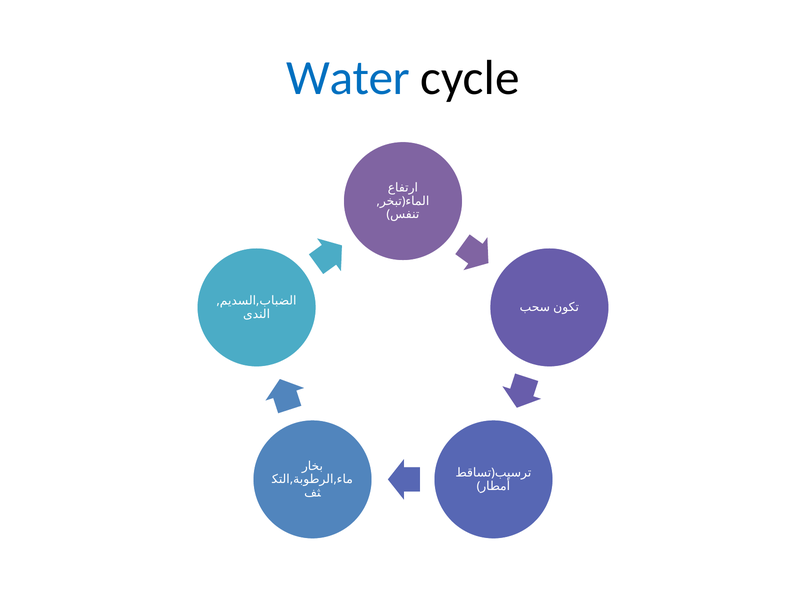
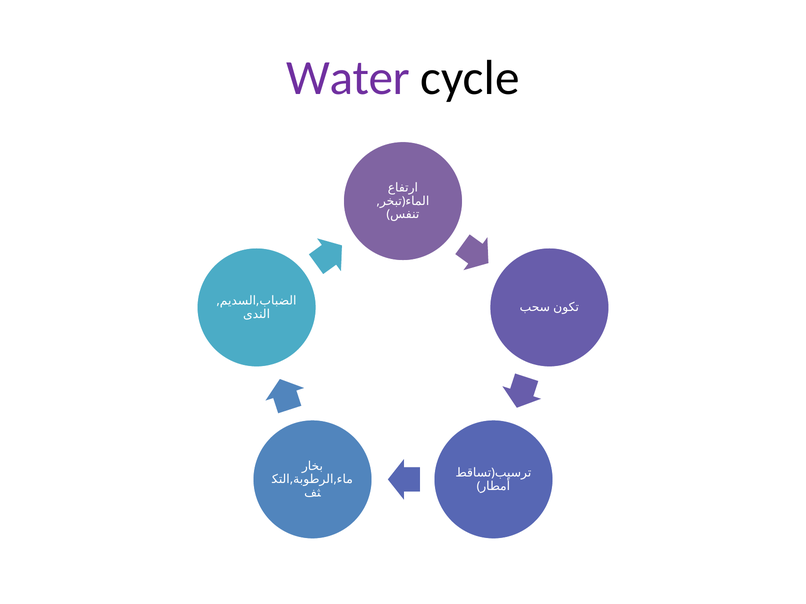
Water colour: blue -> purple (348, 78)
